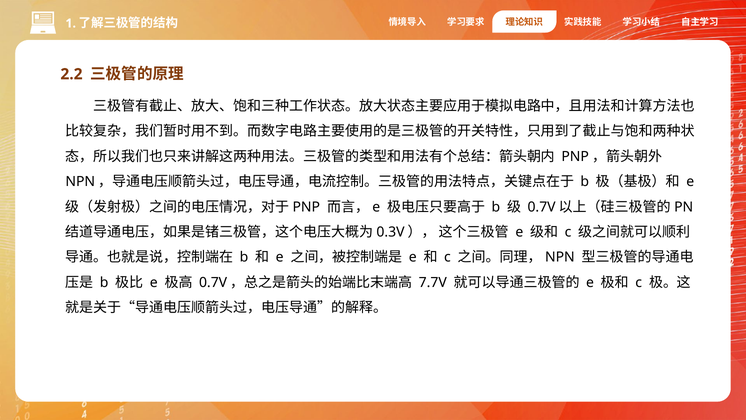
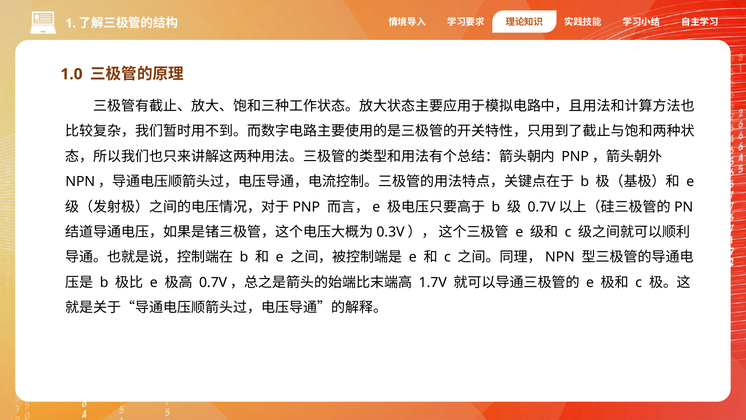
2.2: 2.2 -> 1.0 (71, 74)
7.7V: 7.7V -> 1.7V (433, 282)
